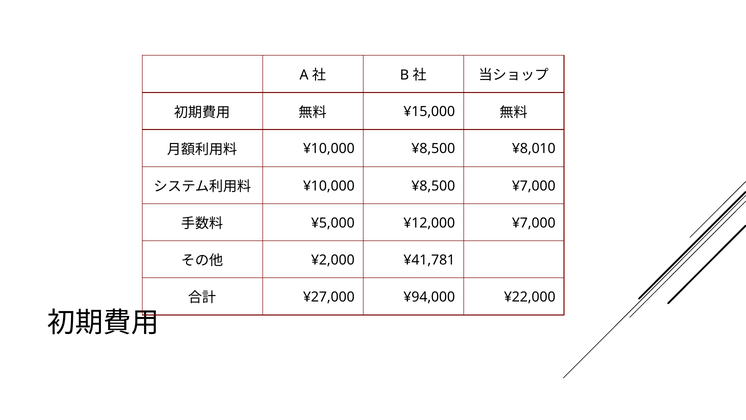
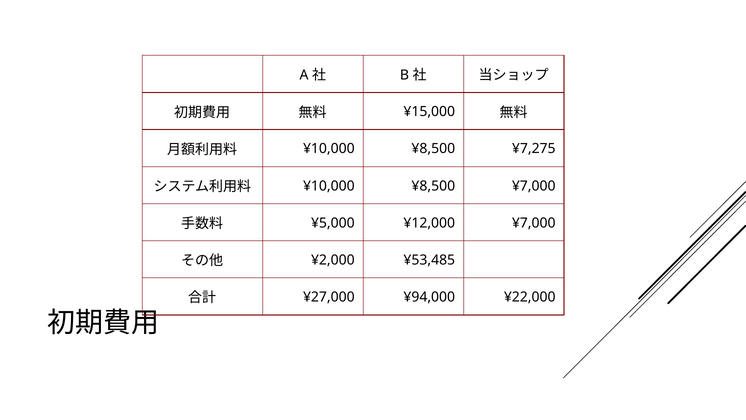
¥8,010: ¥8,010 -> ¥7,275 (534, 149)
¥41,781: ¥41,781 -> ¥53,485 (429, 260)
